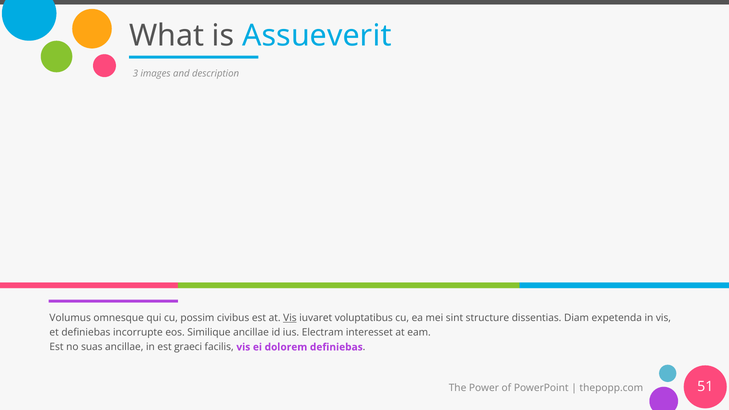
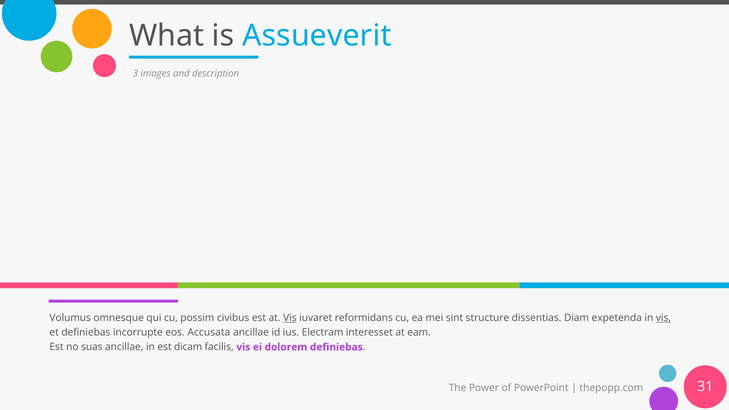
voluptatibus: voluptatibus -> reformidans (364, 318)
vis underline: none -> present (663, 318)
Similique: Similique -> Accusata (209, 333)
graeci: graeci -> dicam (188, 347)
51: 51 -> 31 (705, 387)
